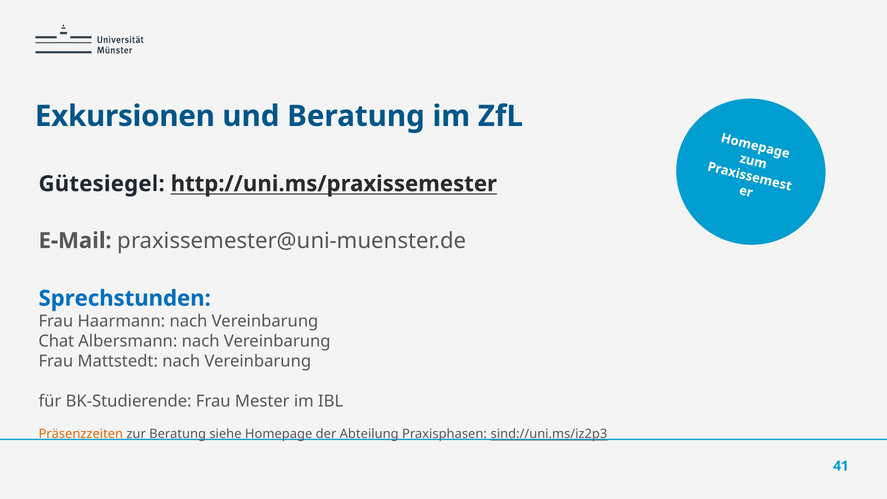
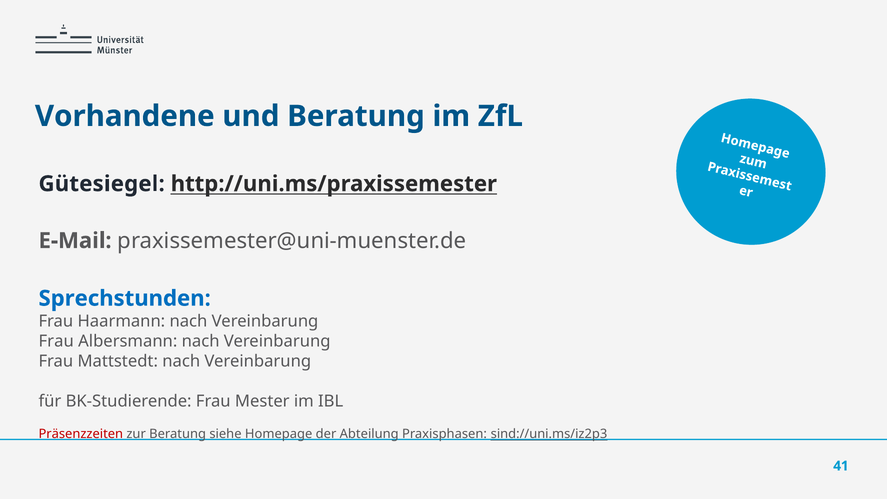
Exkursionen: Exkursionen -> Vorhandene (125, 116)
Chat: Chat -> Frau (56, 341)
Präsenzzeiten colour: orange -> red (81, 434)
